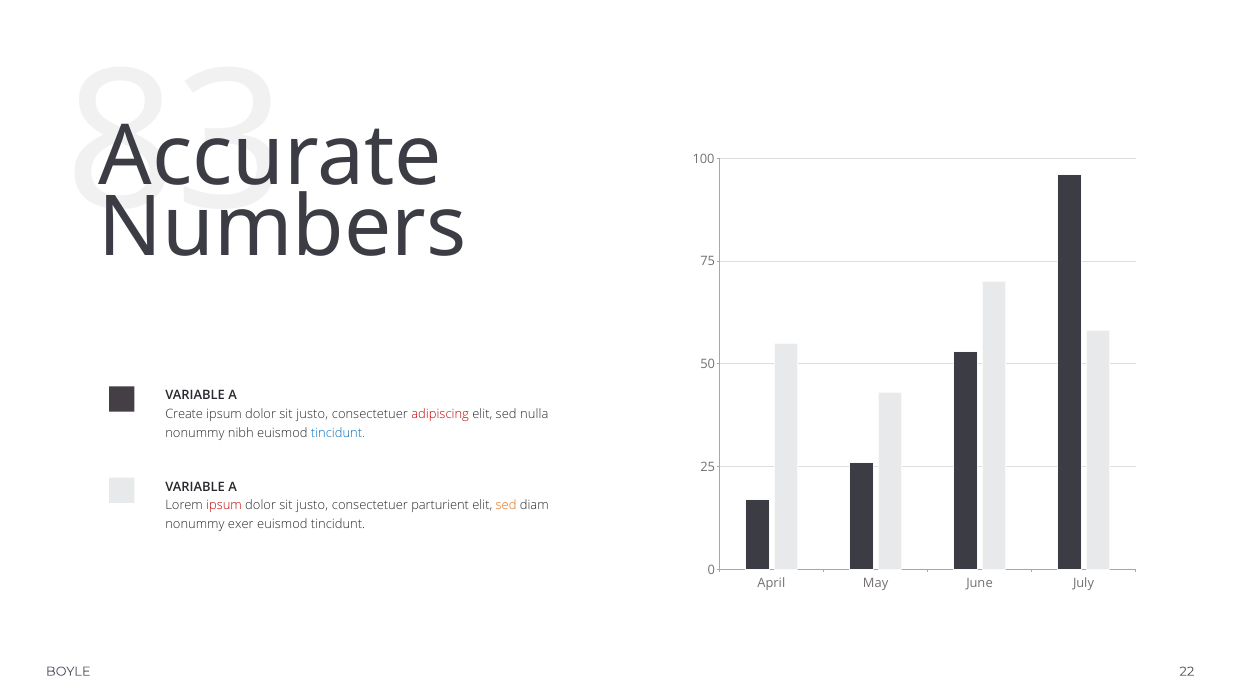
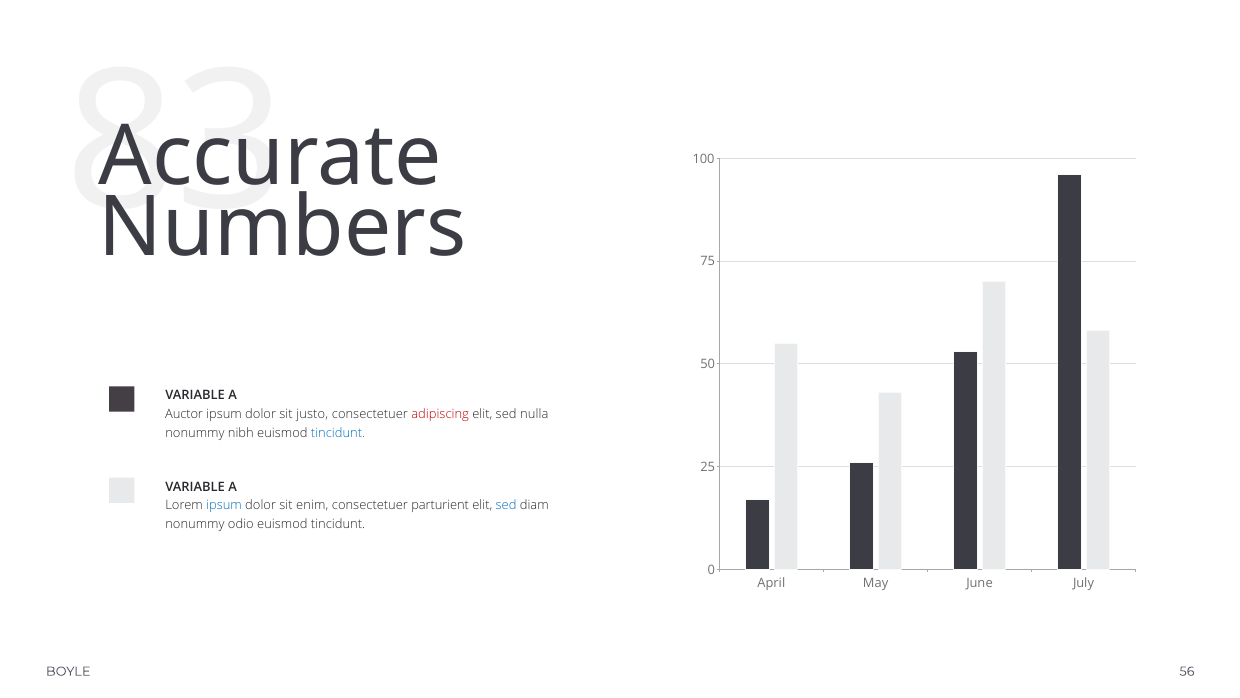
Create: Create -> Auctor (184, 414)
ipsum colour: red -> blue (224, 505)
justo: justo -> enim (312, 505)
sed colour: orange -> blue (506, 505)
exer: exer -> odio (241, 524)
22: 22 -> 56 (1187, 671)
